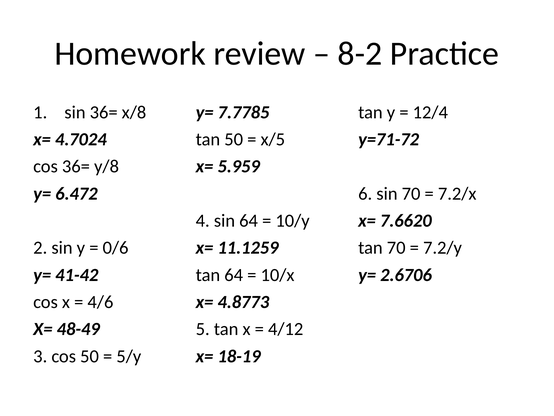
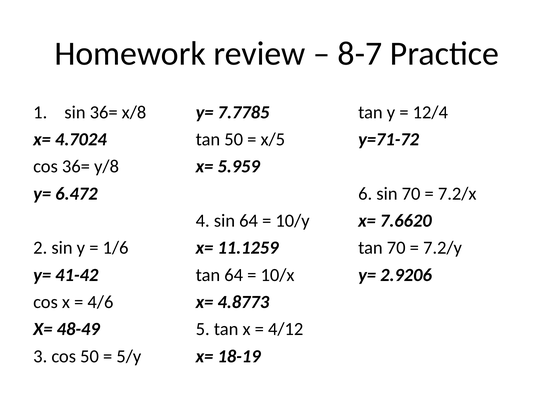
8-2: 8-2 -> 8-7 (360, 54)
0/6: 0/6 -> 1/6 (116, 248)
2.6706: 2.6706 -> 2.9206 (406, 275)
